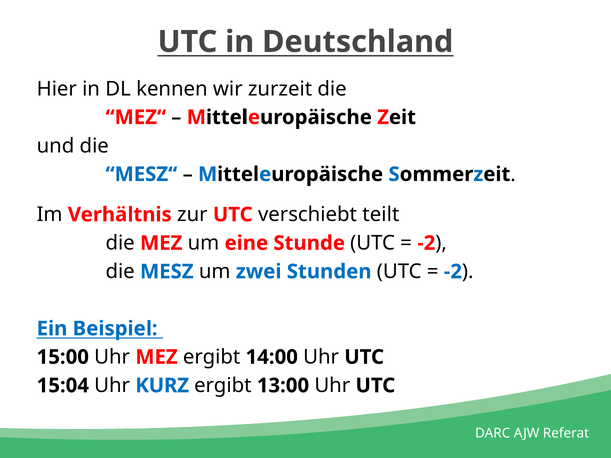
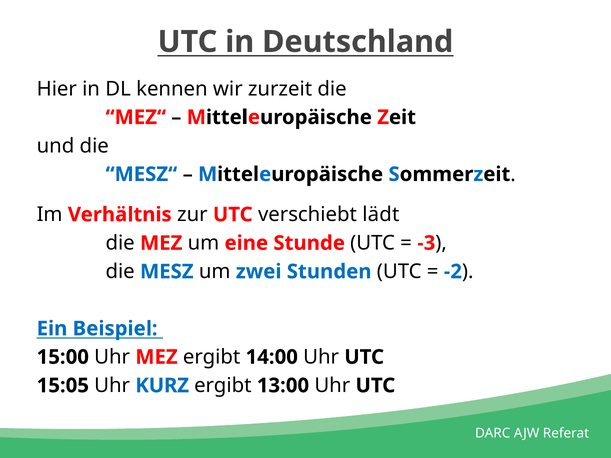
teilt: teilt -> lädt (381, 215)
-2: -2 -> -3 (426, 243)
15:04: 15:04 -> 15:05 (63, 386)
